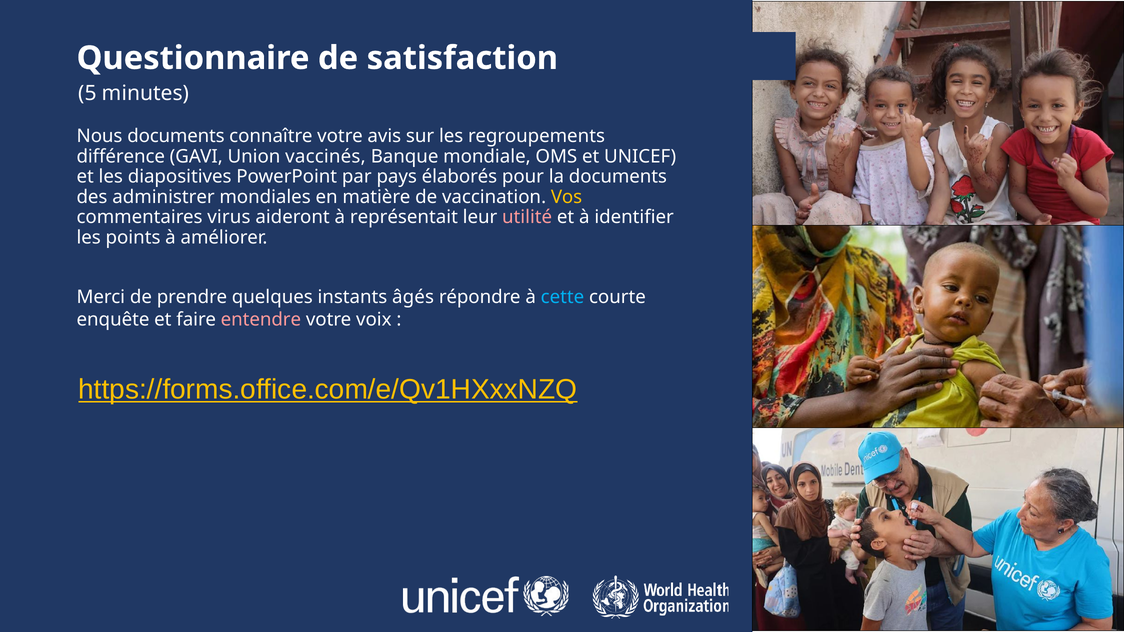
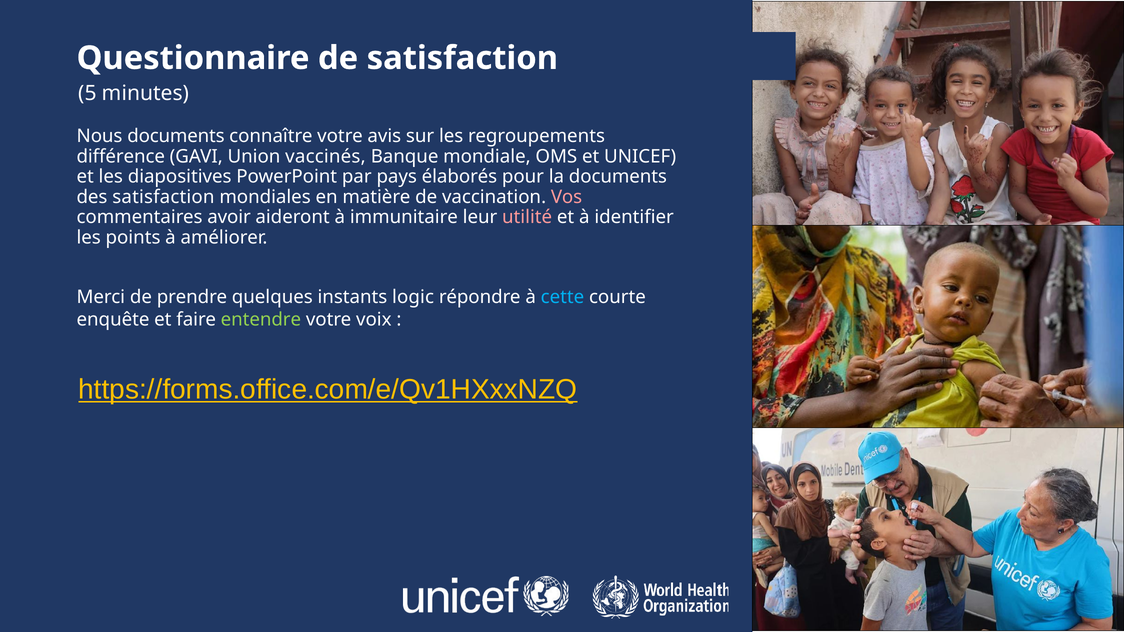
des administrer: administrer -> satisfaction (163, 197)
Vos colour: yellow -> pink (567, 197)
virus: virus -> avoir (229, 217)
représentait: représentait -> immunitaire (404, 217)
âgés: âgés -> logic (413, 297)
entendre colour: pink -> light green (261, 319)
